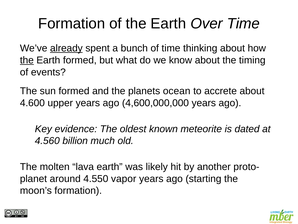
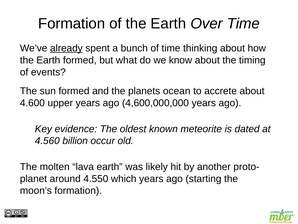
the underline: present -> none (27, 60)
much: much -> occur (103, 141)
vapor: vapor -> which (124, 178)
